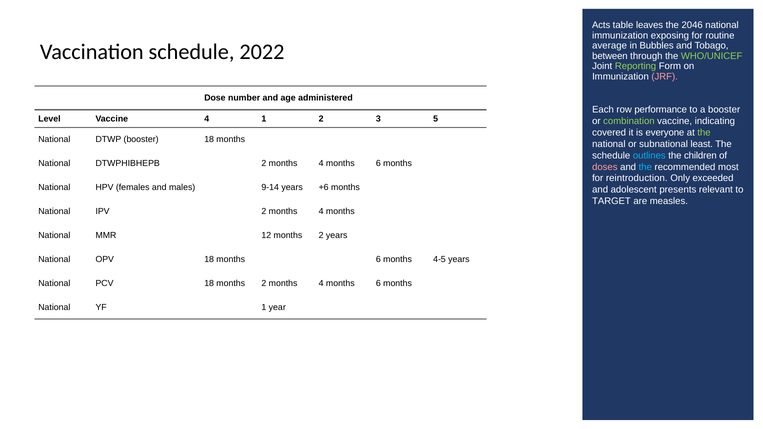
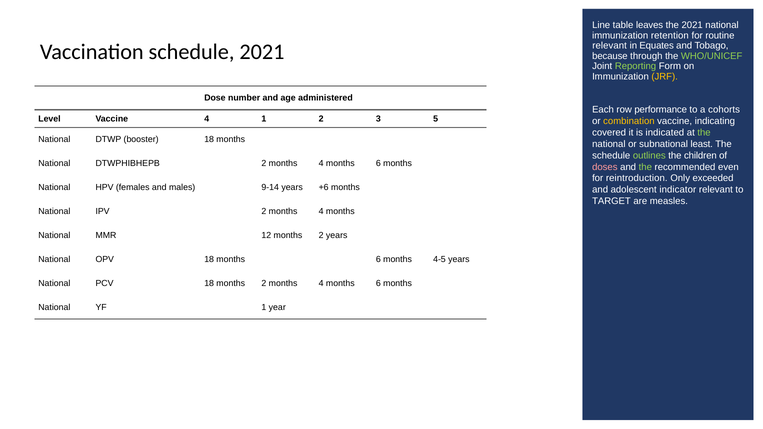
Acts: Acts -> Line (601, 25)
the 2046: 2046 -> 2021 (692, 25)
exposing: exposing -> retention (670, 35)
average: average -> relevant (610, 46)
Bubbles: Bubbles -> Equates (657, 46)
schedule 2022: 2022 -> 2021 (262, 52)
between: between -> because (610, 56)
JRF colour: pink -> yellow (665, 77)
a booster: booster -> cohorts (724, 110)
combination colour: light green -> yellow (629, 121)
everyone: everyone -> indicated (665, 133)
outlines colour: light blue -> light green (649, 155)
the colour: light blue -> light green (645, 167)
most: most -> even (728, 167)
presents: presents -> indicator (678, 190)
